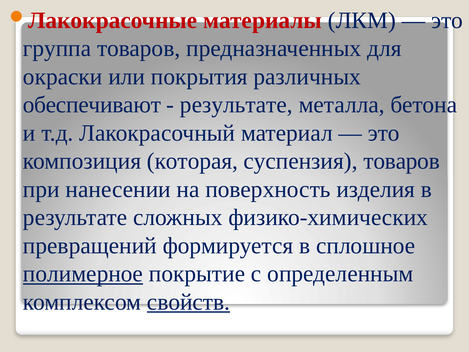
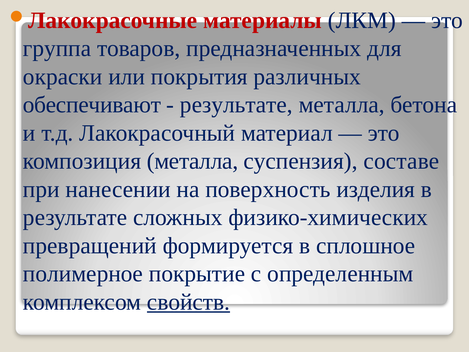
композиция которая: которая -> металла (193, 161)
суспензия товаров: товаров -> составе (401, 161)
полимерное underline: present -> none (83, 274)
